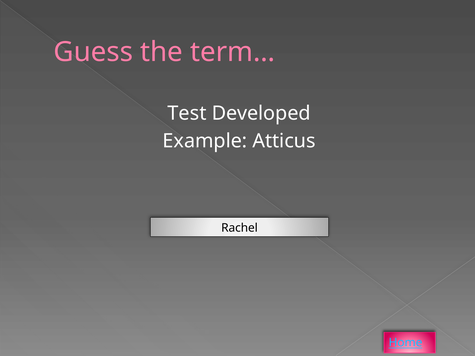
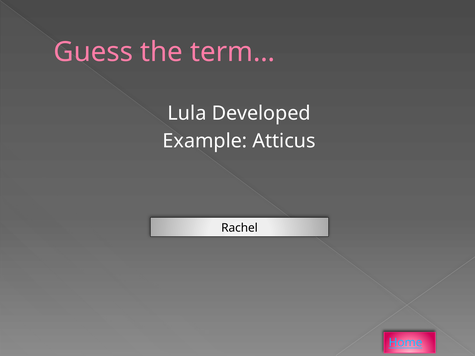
Test: Test -> Lula (187, 113)
